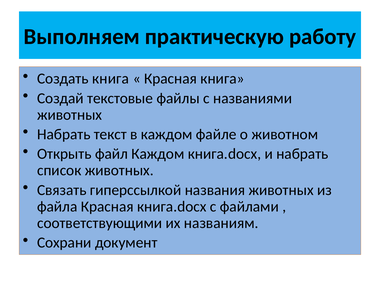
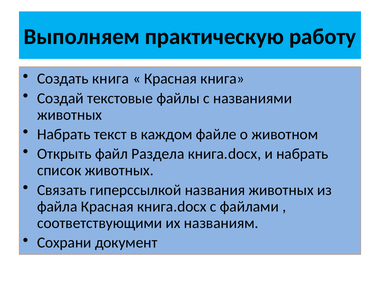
файл Каждом: Каждом -> Раздела (158, 154)
